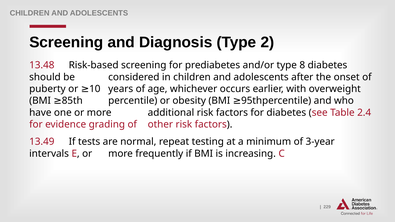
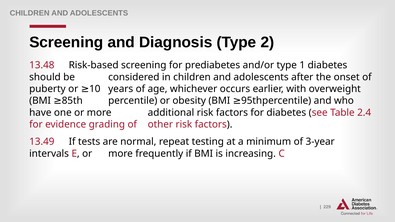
8: 8 -> 1 (302, 65)
